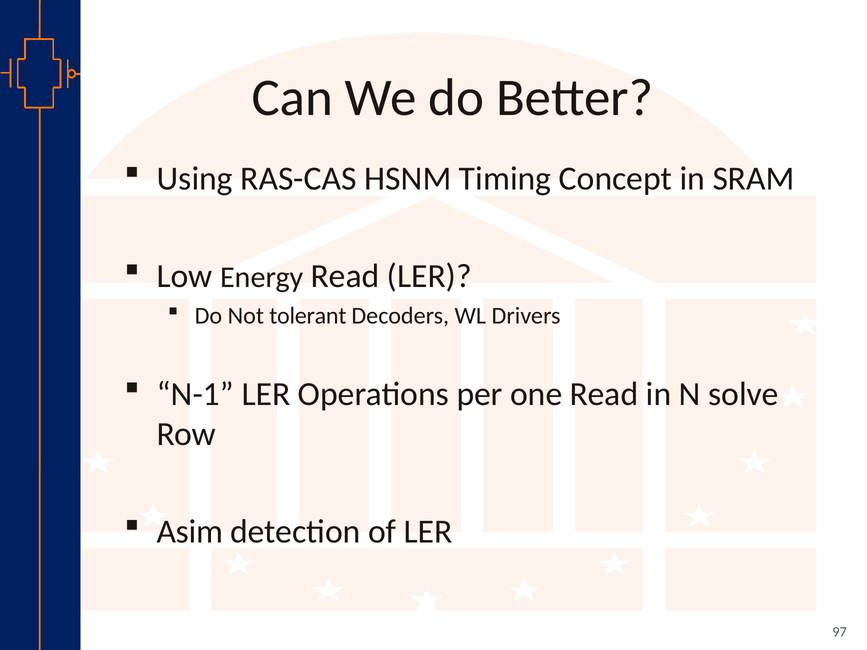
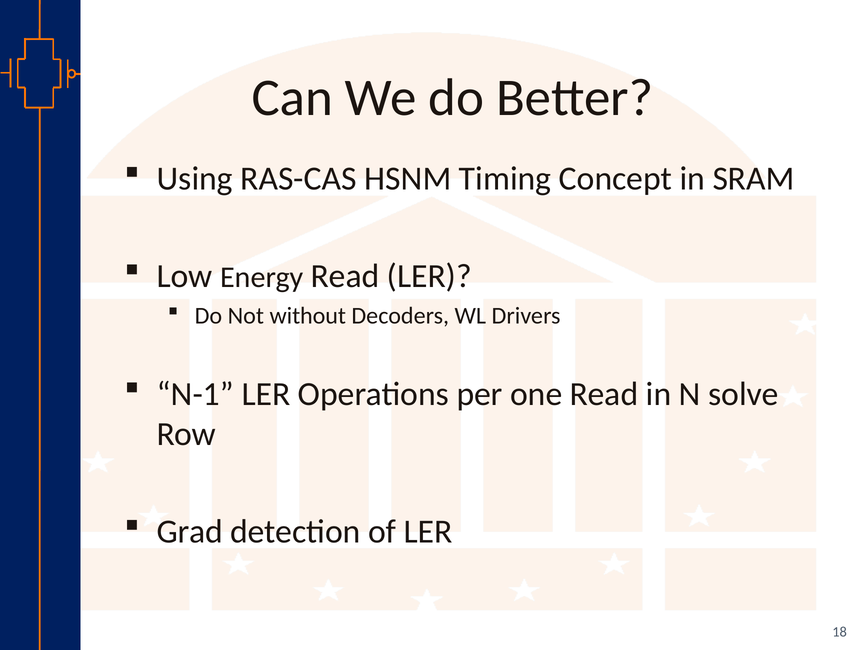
tolerant: tolerant -> without (308, 316)
Asim: Asim -> Grad (190, 532)
97: 97 -> 18 (840, 632)
